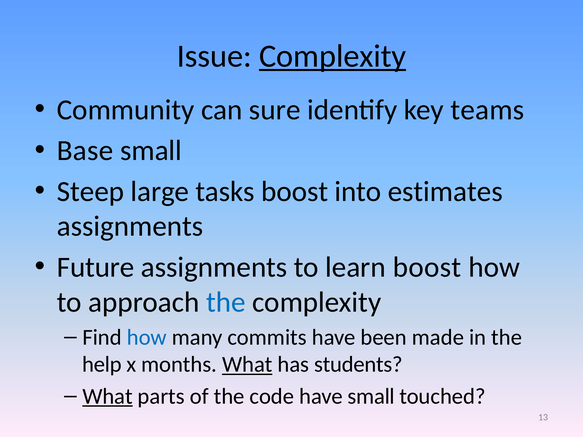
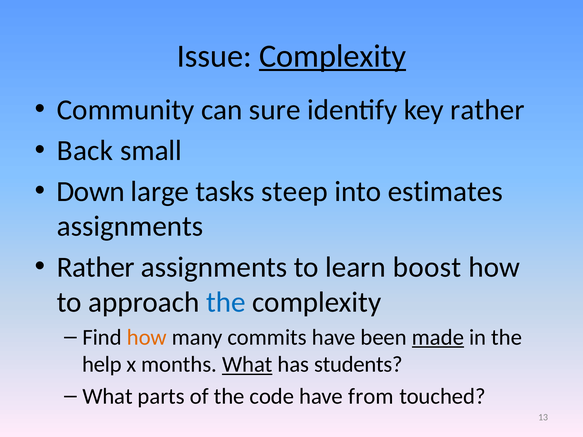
key teams: teams -> rather (487, 110)
Base: Base -> Back (85, 151)
Steep: Steep -> Down (91, 192)
tasks boost: boost -> steep (295, 192)
Future: Future -> Rather (96, 267)
how colour: blue -> orange (147, 337)
made underline: none -> present (438, 337)
What underline: present -> none (108, 396)
have small: small -> from (371, 396)
